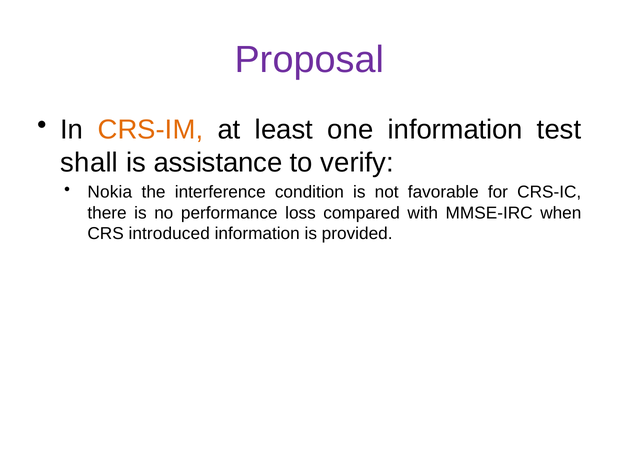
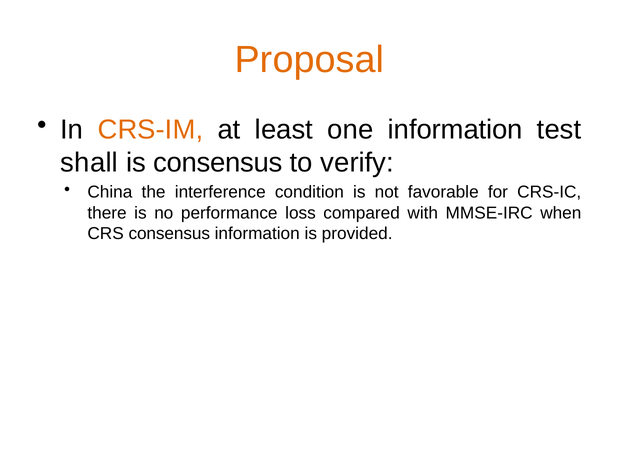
Proposal colour: purple -> orange (309, 60)
is assistance: assistance -> consensus (218, 163)
Nokia: Nokia -> China (110, 192)
CRS introduced: introduced -> consensus (169, 234)
